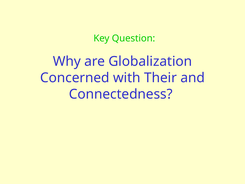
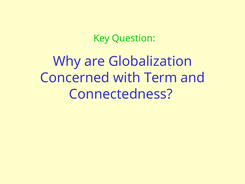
Their: Their -> Term (161, 78)
